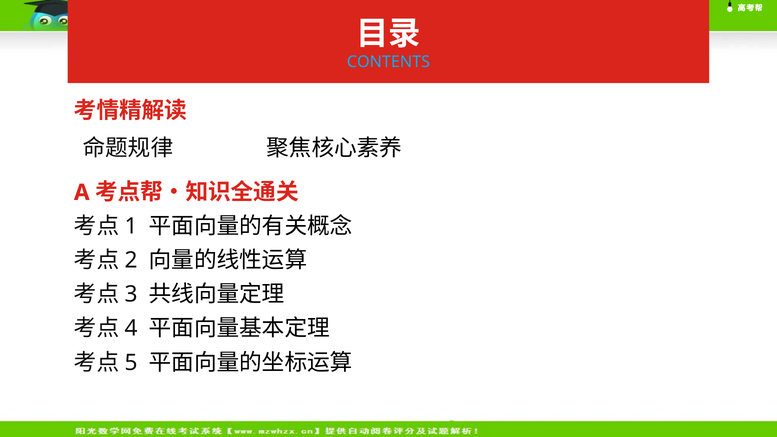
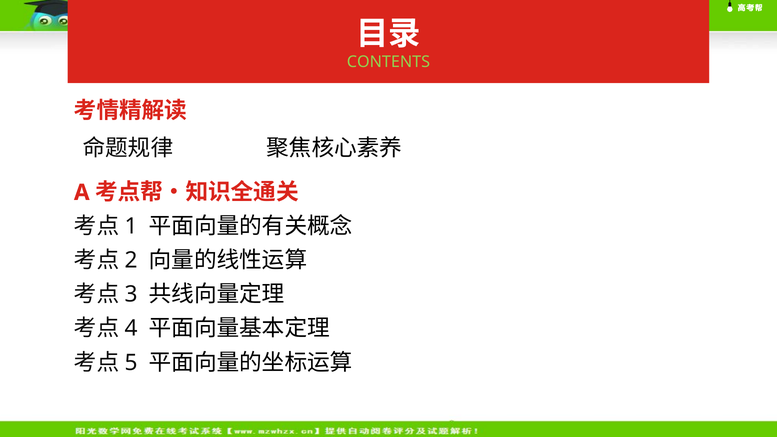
CONTENTS colour: light blue -> light green (388, 62)
